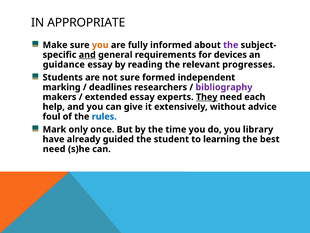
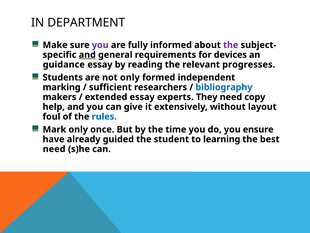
APPROPRIATE: APPROPRIATE -> DEPARTMENT (86, 23)
you colour: orange -> purple (100, 45)
not sure: sure -> only (130, 77)
deadlines: deadlines -> sufficient (110, 87)
bibliography colour: purple -> blue (224, 87)
They underline: present -> none (207, 97)
each: each -> copy (255, 97)
advice: advice -> layout (262, 107)
library: library -> ensure (258, 129)
